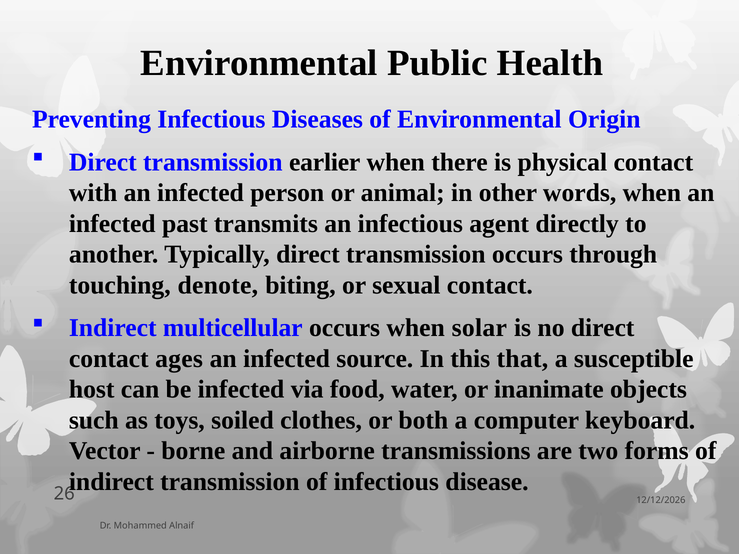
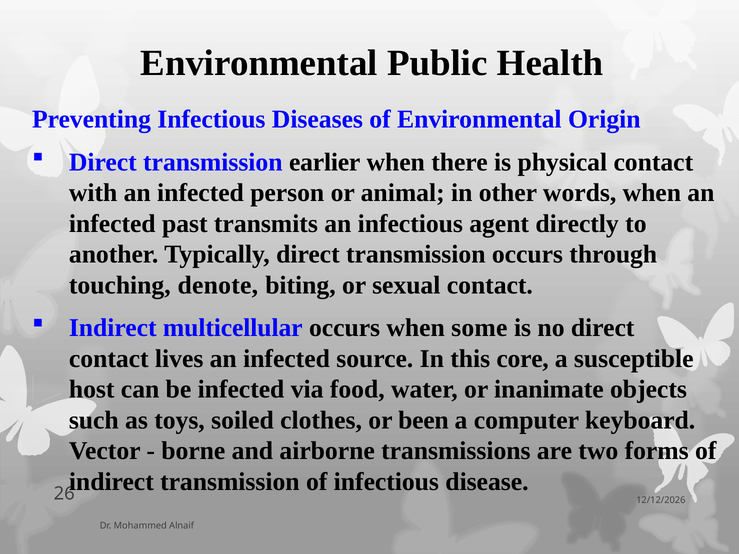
solar: solar -> some (479, 328)
ages: ages -> lives (179, 359)
that: that -> core (523, 359)
both: both -> been (423, 420)
